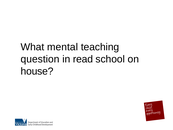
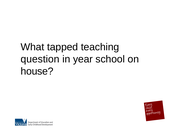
mental: mental -> tapped (63, 47)
read: read -> year (83, 59)
